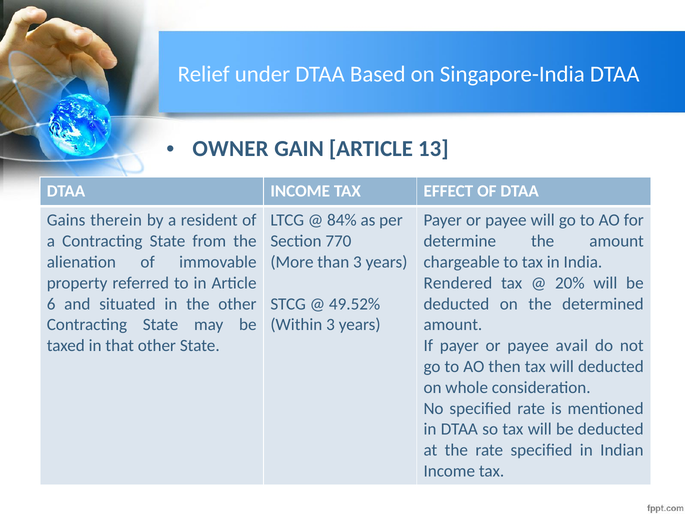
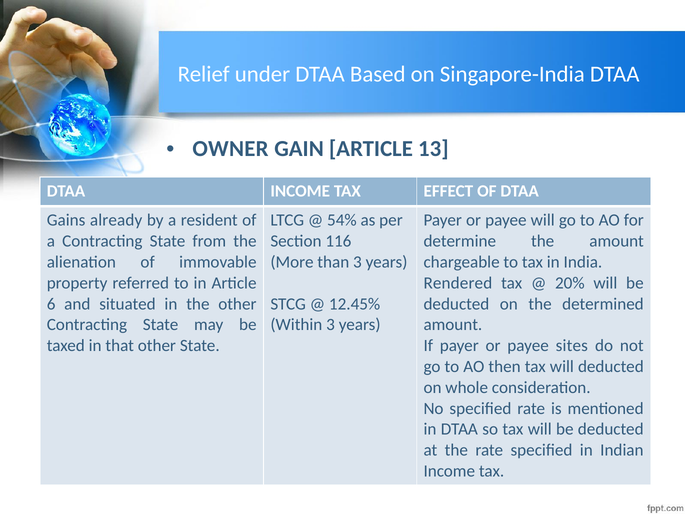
therein: therein -> already (116, 220)
84%: 84% -> 54% (342, 220)
770: 770 -> 116 (338, 241)
49.52%: 49.52% -> 12.45% (355, 304)
avail: avail -> sites (572, 346)
